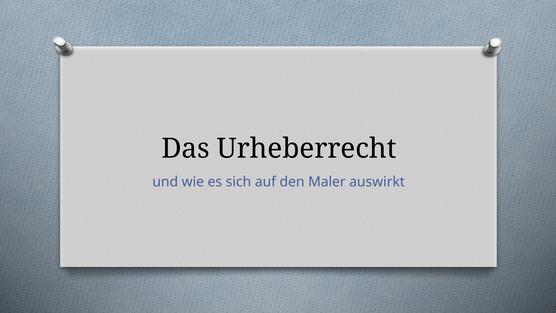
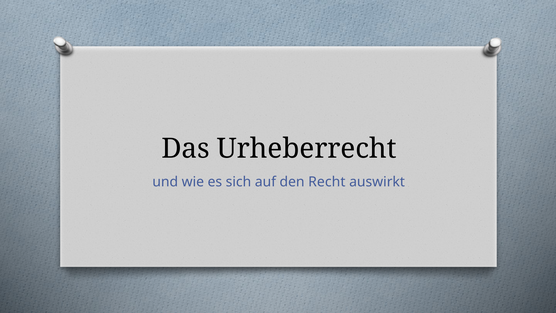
Maler: Maler -> Recht (327, 182)
